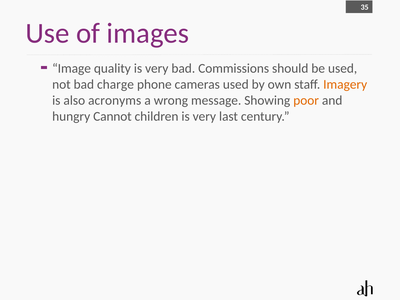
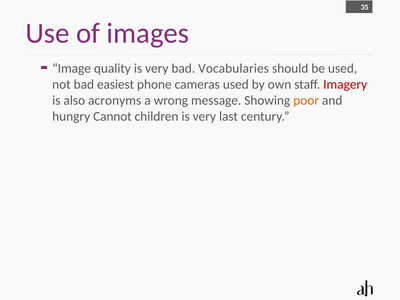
Commissions: Commissions -> Vocabularies (234, 68)
charge: charge -> easiest (116, 84)
Imagery colour: orange -> red (345, 84)
